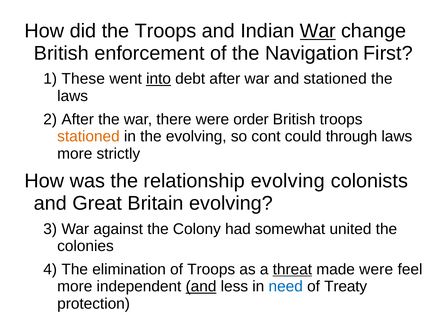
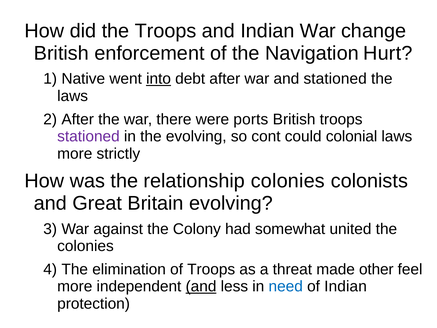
War underline: present -> none (318, 31)
First: First -> Hurt (388, 53)
These: These -> Native (83, 79)
order: order -> ports (251, 119)
stationed colour: orange -> purple (88, 136)
through: through -> colonial (352, 136)
relationship evolving: evolving -> colonies (288, 181)
threat underline: present -> none (292, 269)
made were: were -> other (376, 269)
of Treaty: Treaty -> Indian (346, 286)
